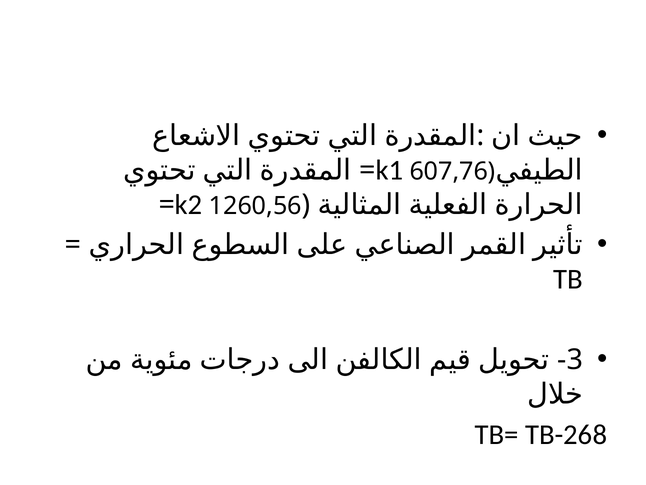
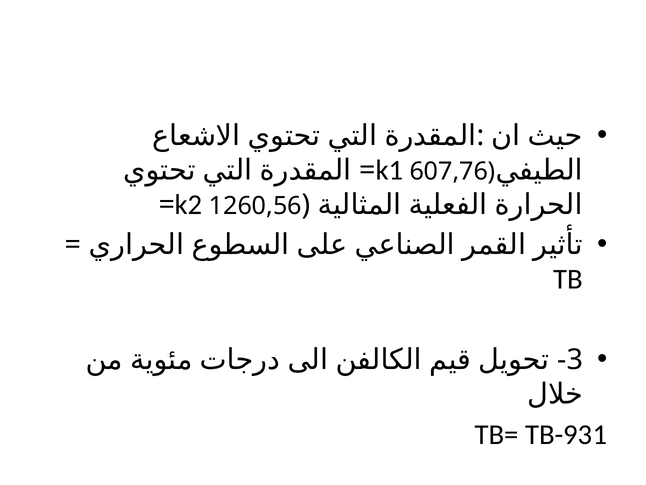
TB-268: TB-268 -> TB-931 (566, 434)
